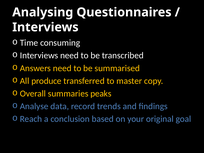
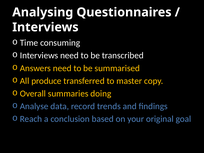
peaks: peaks -> doing (101, 94)
